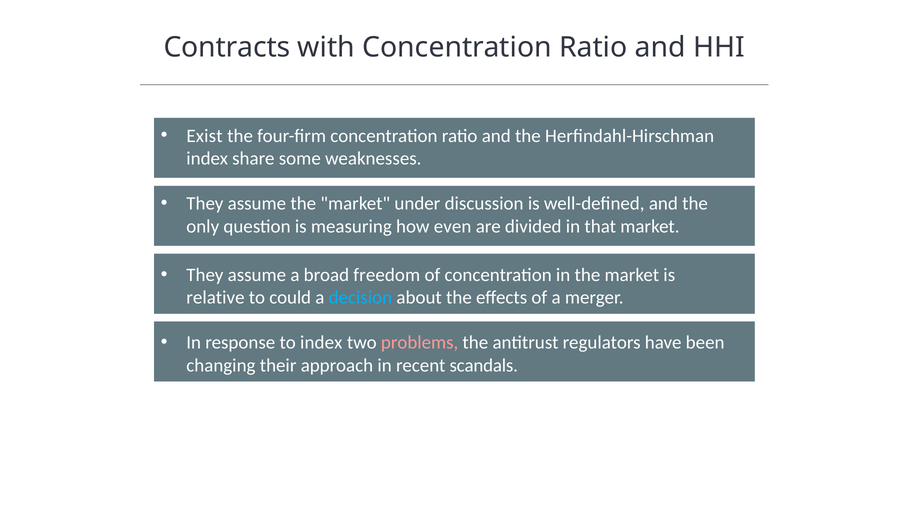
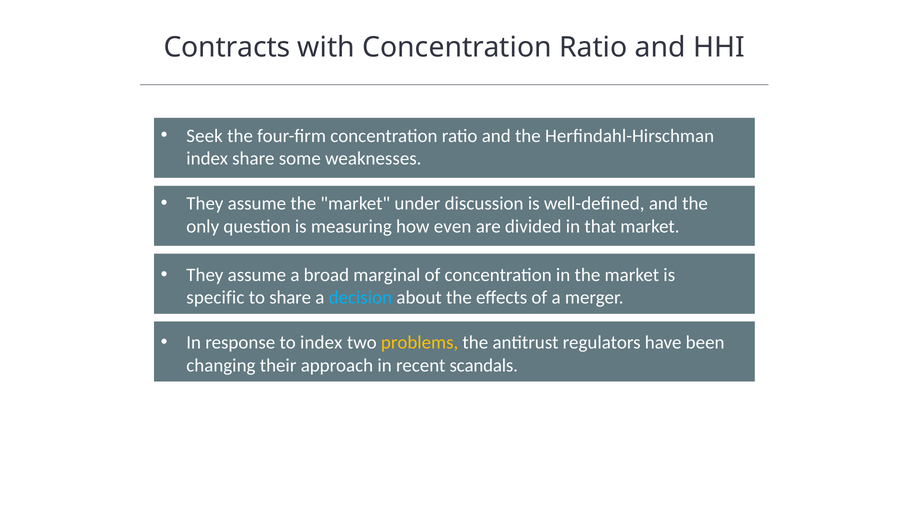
Exist: Exist -> Seek (205, 136)
freedom: freedom -> marginal (387, 275)
relative: relative -> specific (215, 298)
to could: could -> share (290, 298)
problems colour: pink -> yellow (420, 343)
